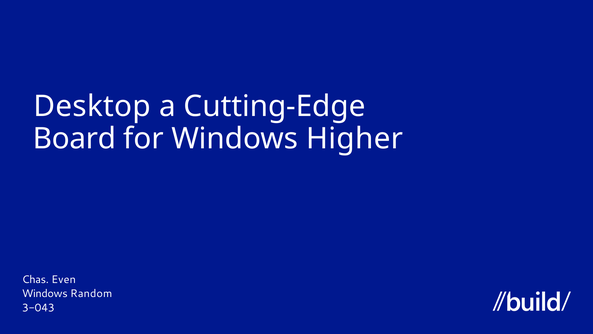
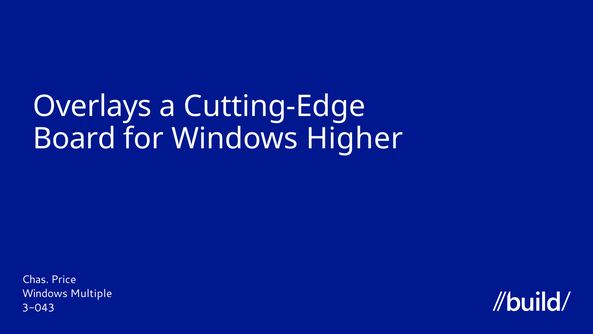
Desktop: Desktop -> Overlays (92, 106)
Even: Even -> Price (64, 279)
Random: Random -> Multiple (91, 293)
